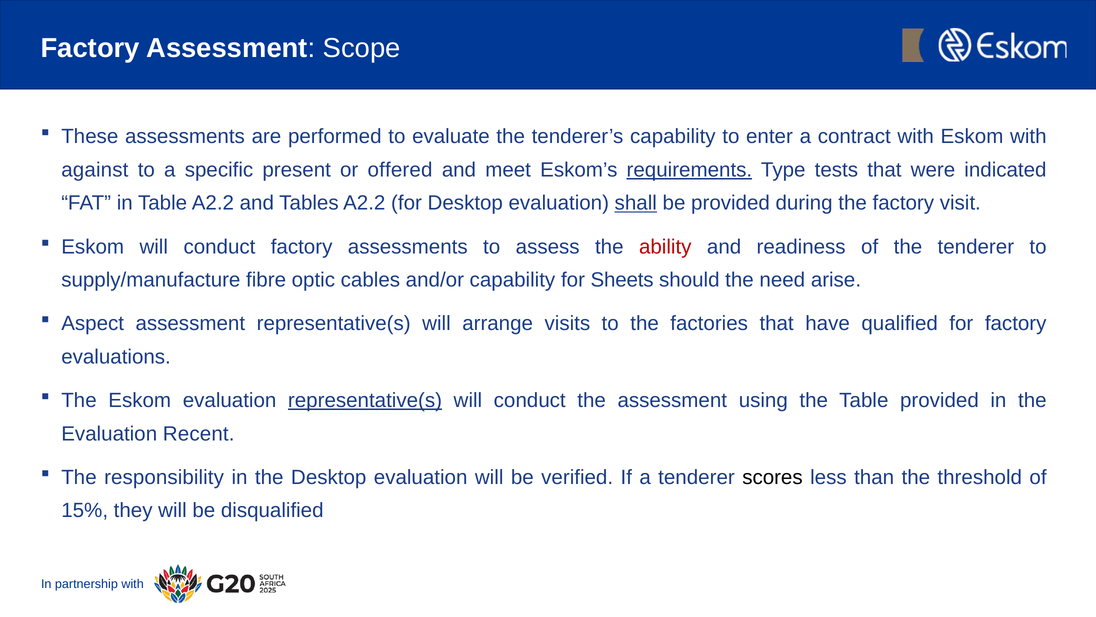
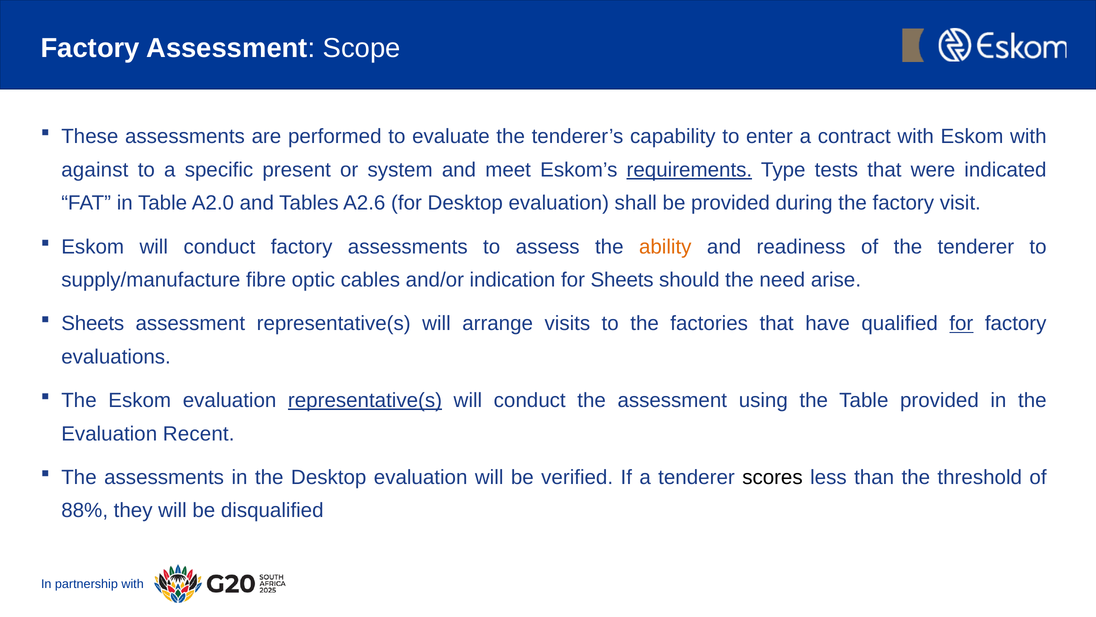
offered: offered -> system (400, 170)
Table A2.2: A2.2 -> A2.0 (213, 203)
Tables A2.2: A2.2 -> A2.6 (364, 203)
shall underline: present -> none (636, 203)
ability colour: red -> orange (665, 247)
and/or capability: capability -> indication (512, 280)
Aspect: Aspect -> Sheets (93, 323)
for underline: none -> present (961, 323)
The responsibility: responsibility -> assessments (164, 477)
15%: 15% -> 88% (85, 510)
